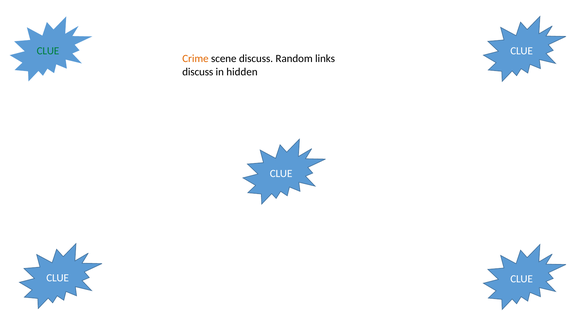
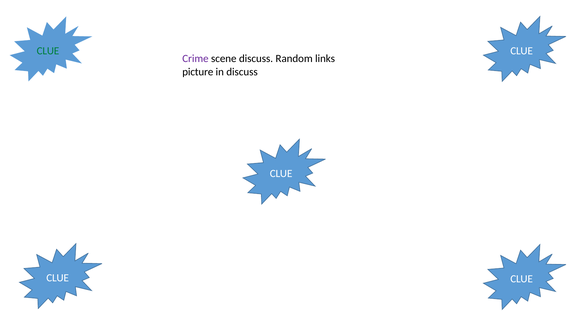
Crime colour: orange -> purple (195, 59)
discuss: discuss -> picture (198, 72)
in hidden: hidden -> discuss (242, 72)
